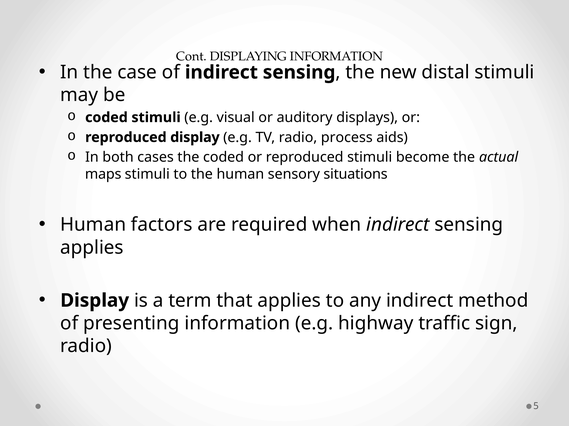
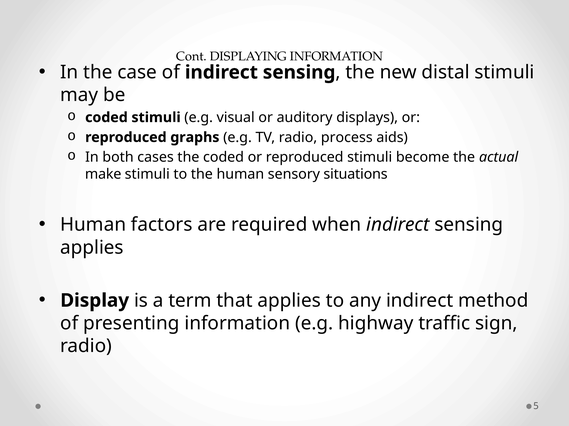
reproduced display: display -> graphs (195, 138)
maps: maps -> make (103, 175)
